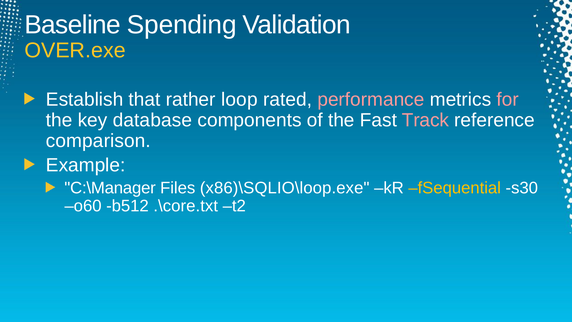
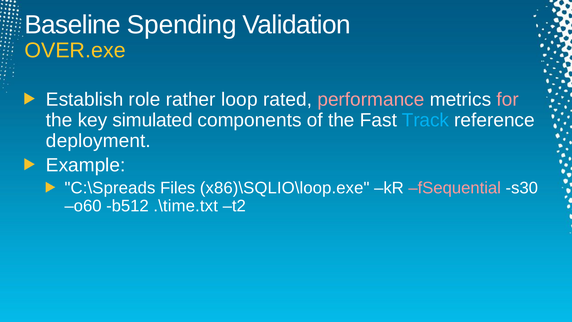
that: that -> role (145, 100)
database: database -> simulated (153, 120)
Track colour: pink -> light blue (425, 120)
comparison: comparison -> deployment (98, 141)
C:\Manager: C:\Manager -> C:\Spreads (110, 188)
fSequential colour: yellow -> pink (455, 188)
.\core.txt: .\core.txt -> .\time.txt (186, 206)
